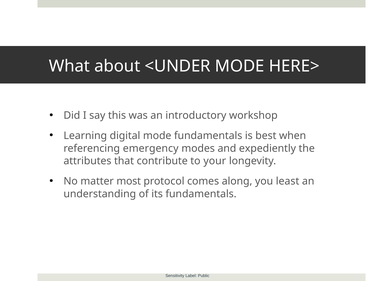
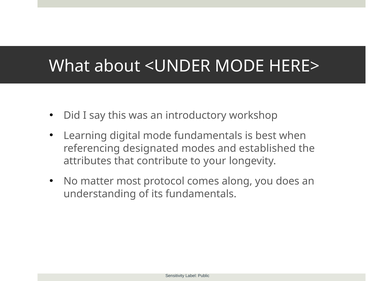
emergency: emergency -> designated (151, 148)
expediently: expediently -> established (267, 148)
least: least -> does (288, 181)
